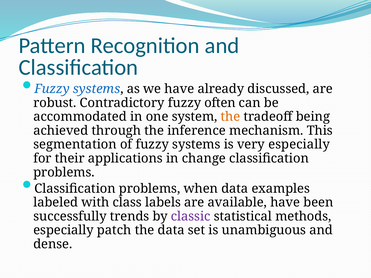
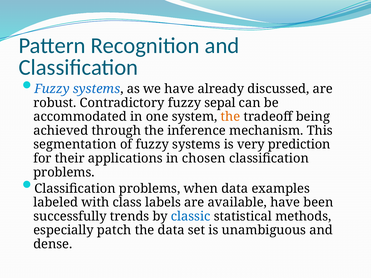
often: often -> sepal (220, 103)
very especially: especially -> prediction (299, 145)
change: change -> chosen (204, 159)
classic colour: purple -> blue (191, 217)
